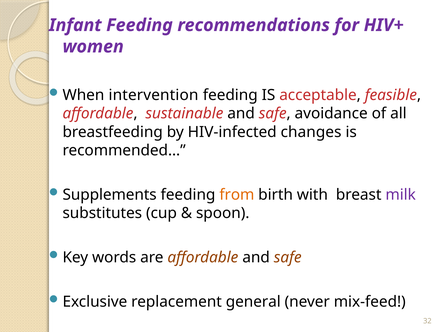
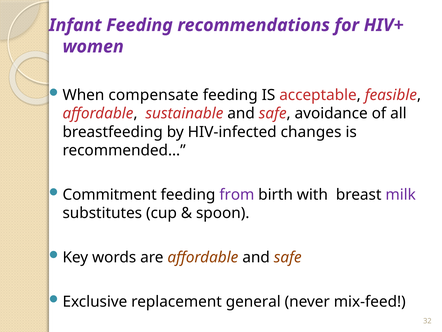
intervention: intervention -> compensate (154, 95)
Supplements: Supplements -> Commitment (110, 194)
from colour: orange -> purple (237, 194)
